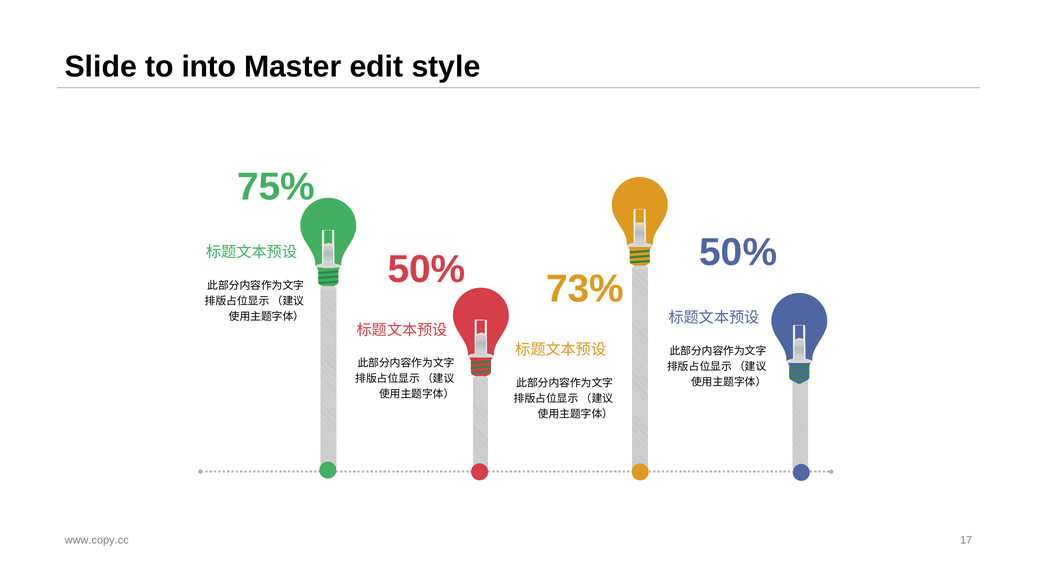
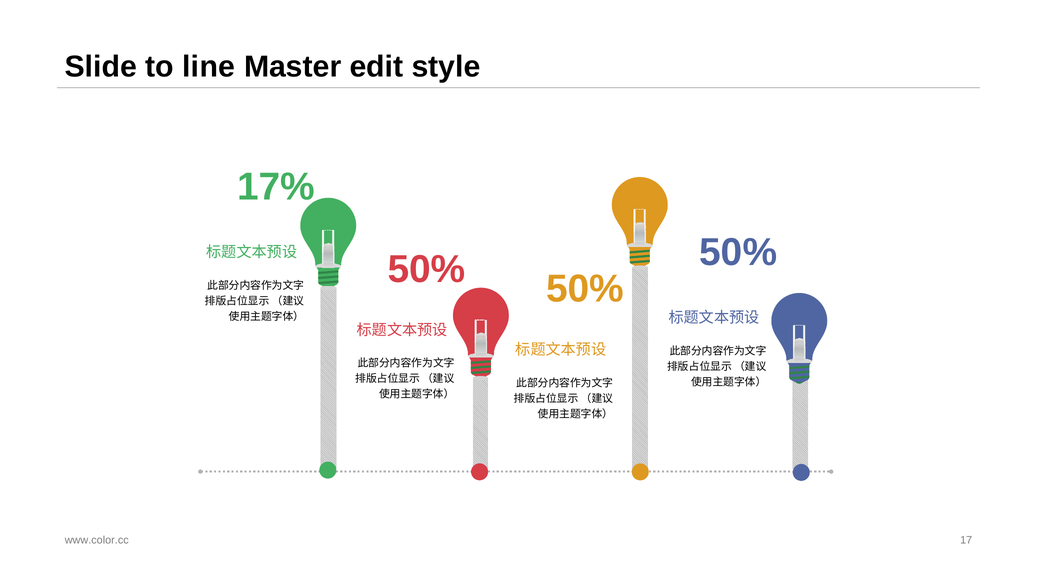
into: into -> line (209, 67)
75%: 75% -> 17% (276, 187)
73%: 73% -> 50% (585, 289)
www.copy.cc: www.copy.cc -> www.color.cc (97, 540)
